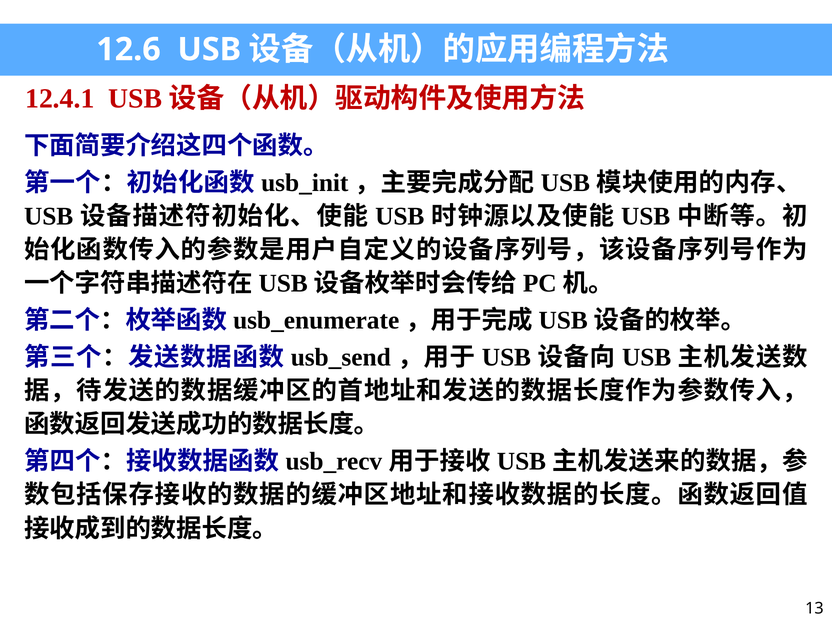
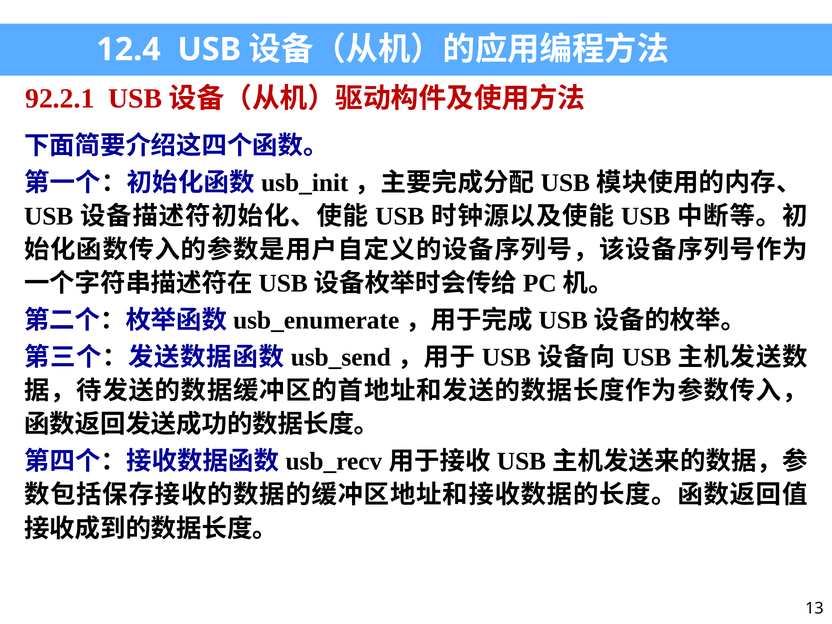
12.6: 12.6 -> 12.4 (129, 49)
12.4.1: 12.4.1 -> 92.2.1 (60, 99)
